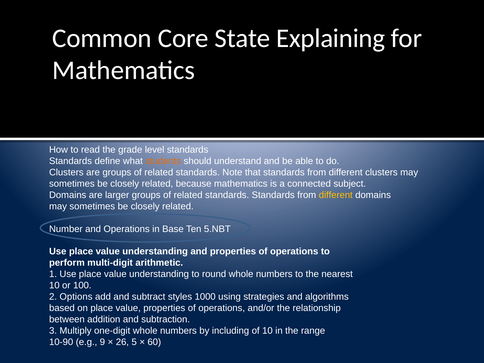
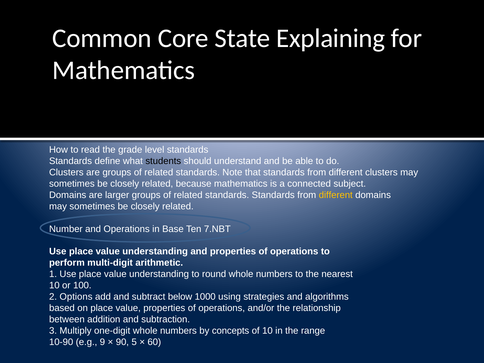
students colour: orange -> black (163, 161)
5.NBT: 5.NBT -> 7.NBT (217, 229)
styles: styles -> below (180, 297)
including: including -> concepts (231, 331)
26: 26 -> 90 (122, 342)
